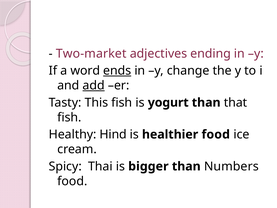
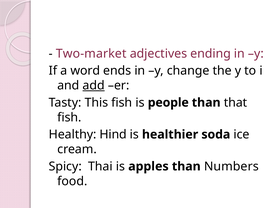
ends underline: present -> none (117, 71)
yogurt: yogurt -> people (168, 102)
healthier food: food -> soda (216, 134)
bigger: bigger -> apples (148, 166)
